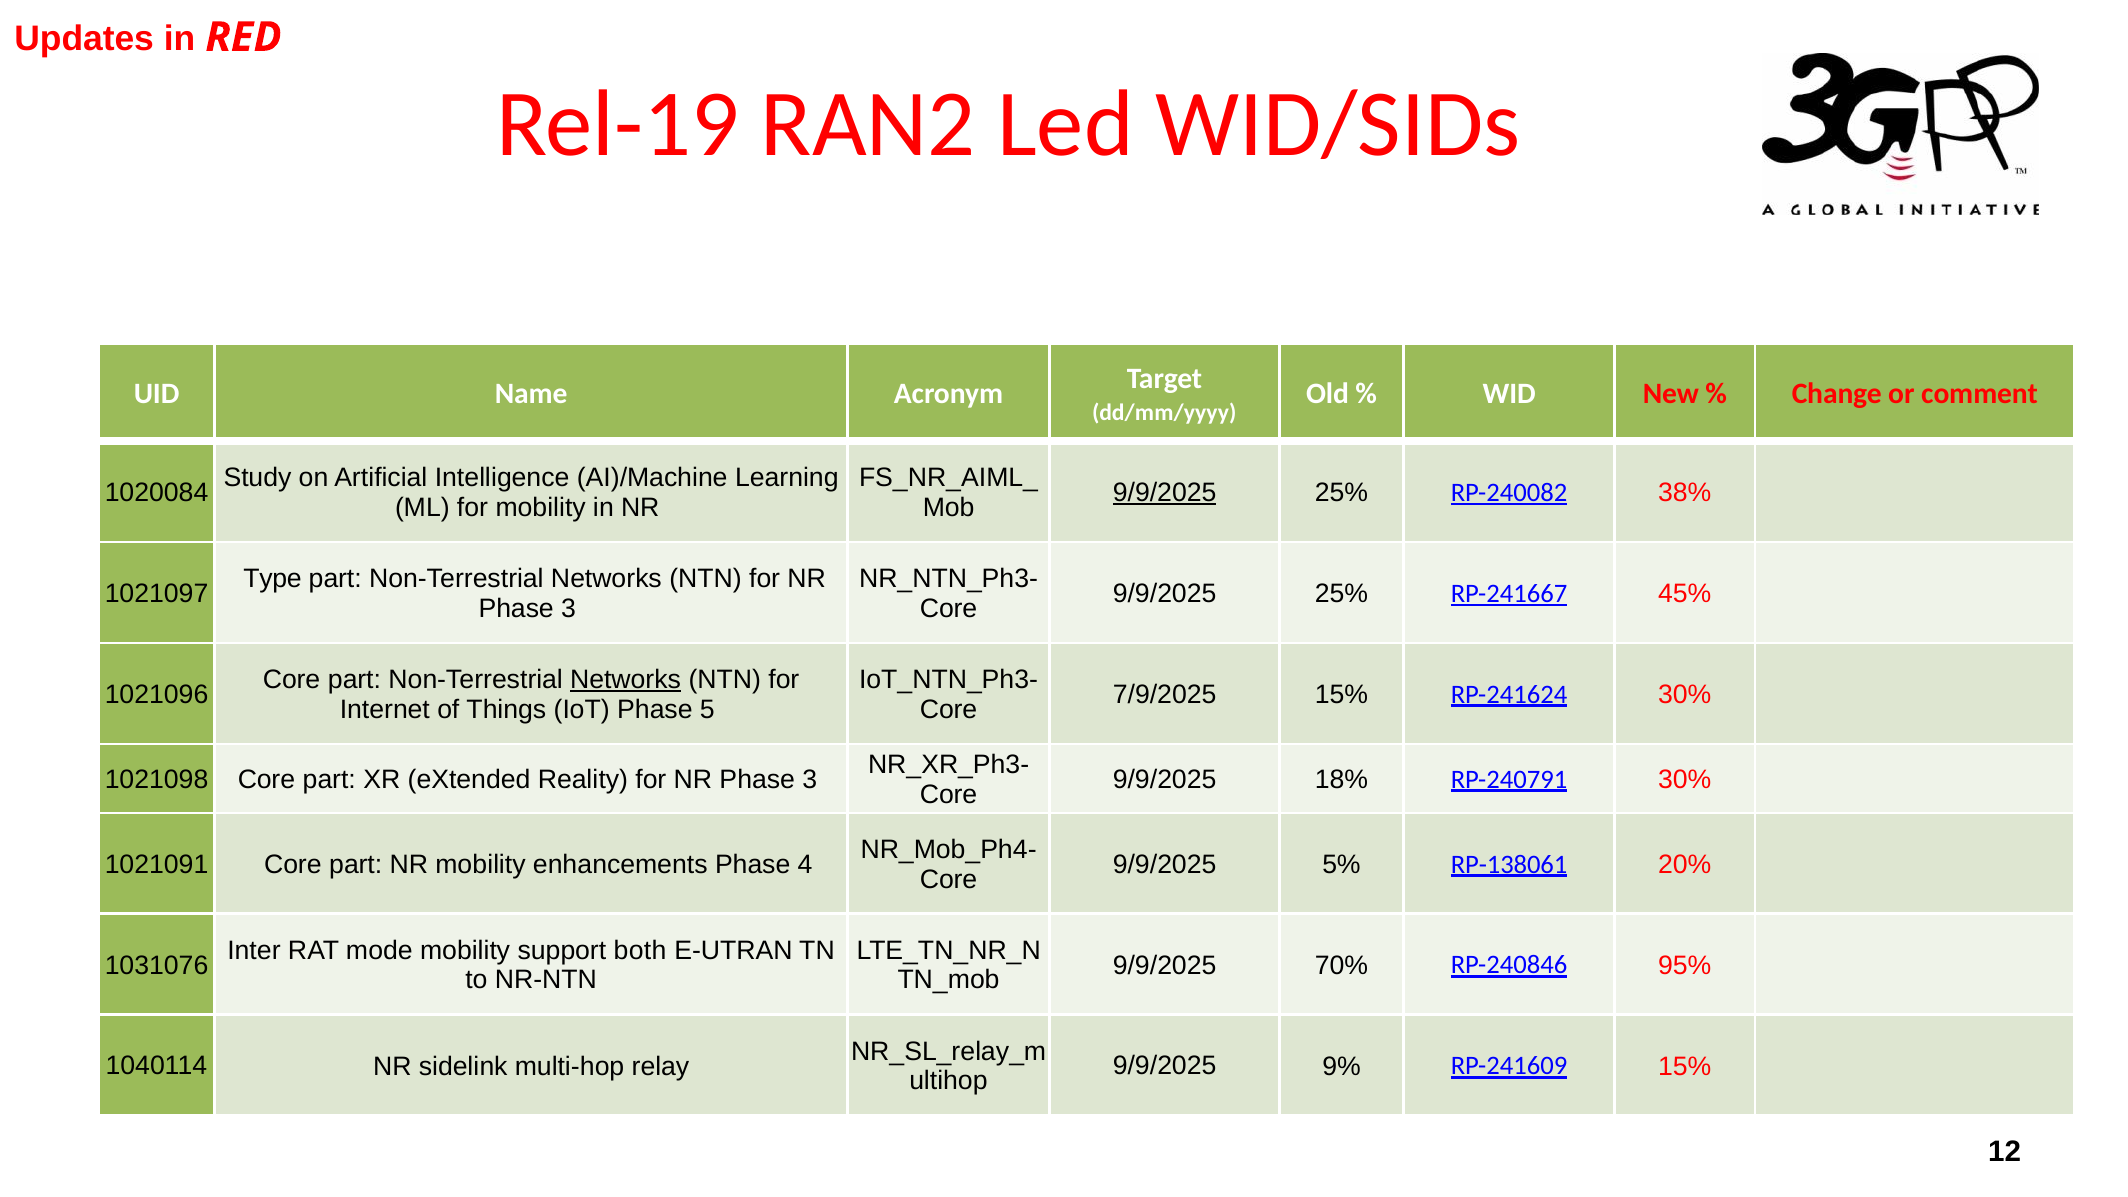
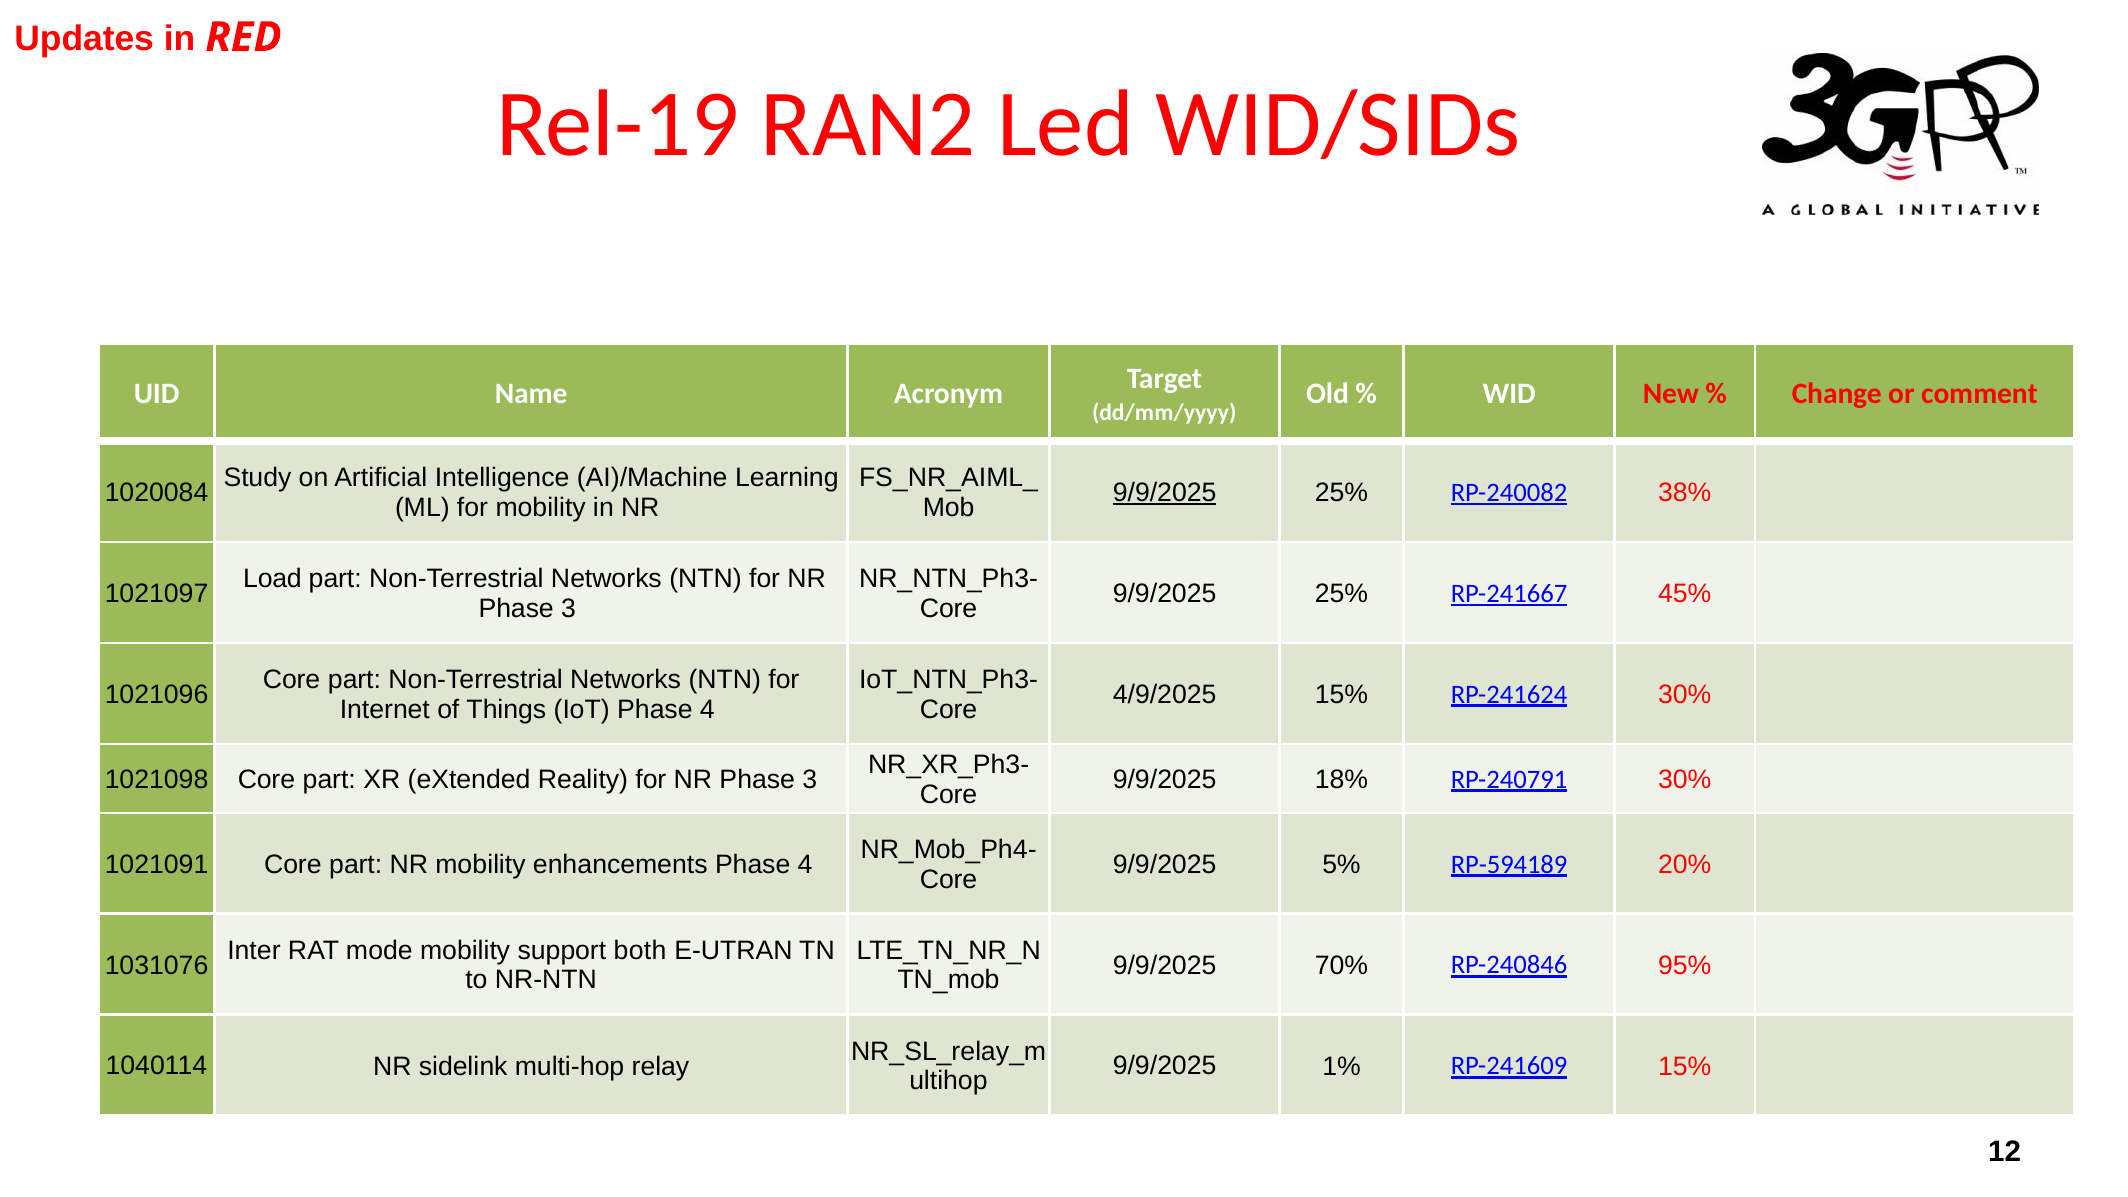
Type: Type -> Load (272, 579)
Networks underline: present -> none (626, 680)
7/9/2025: 7/9/2025 -> 4/9/2025 (1165, 694)
IoT Phase 5: 5 -> 4 (707, 709)
RP-138061: RP-138061 -> RP-594189 (1509, 864)
9%: 9% -> 1% (1342, 1067)
